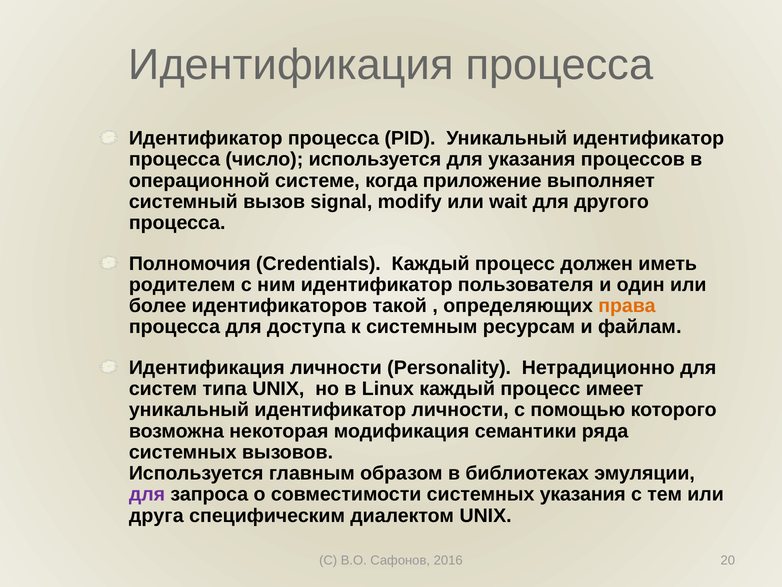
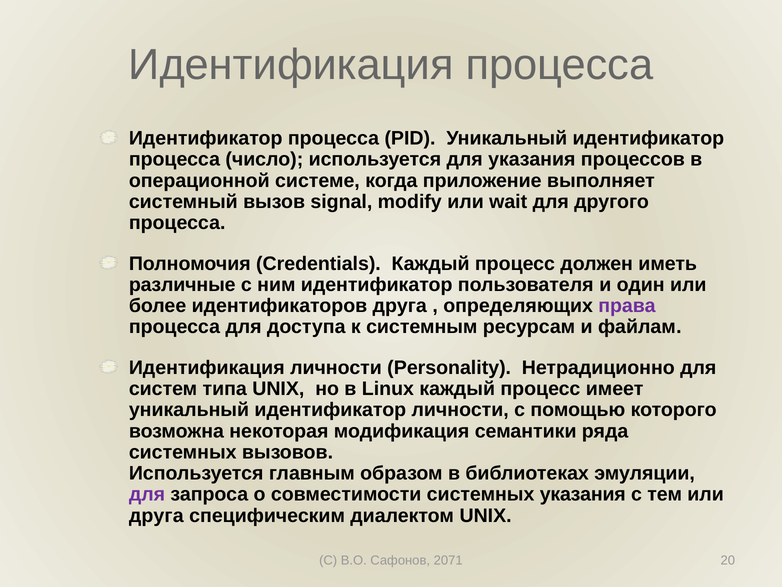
родителем: родителем -> различные (182, 284)
идентификаторов такой: такой -> друга (400, 306)
права colour: orange -> purple (627, 306)
2016: 2016 -> 2071 (448, 560)
